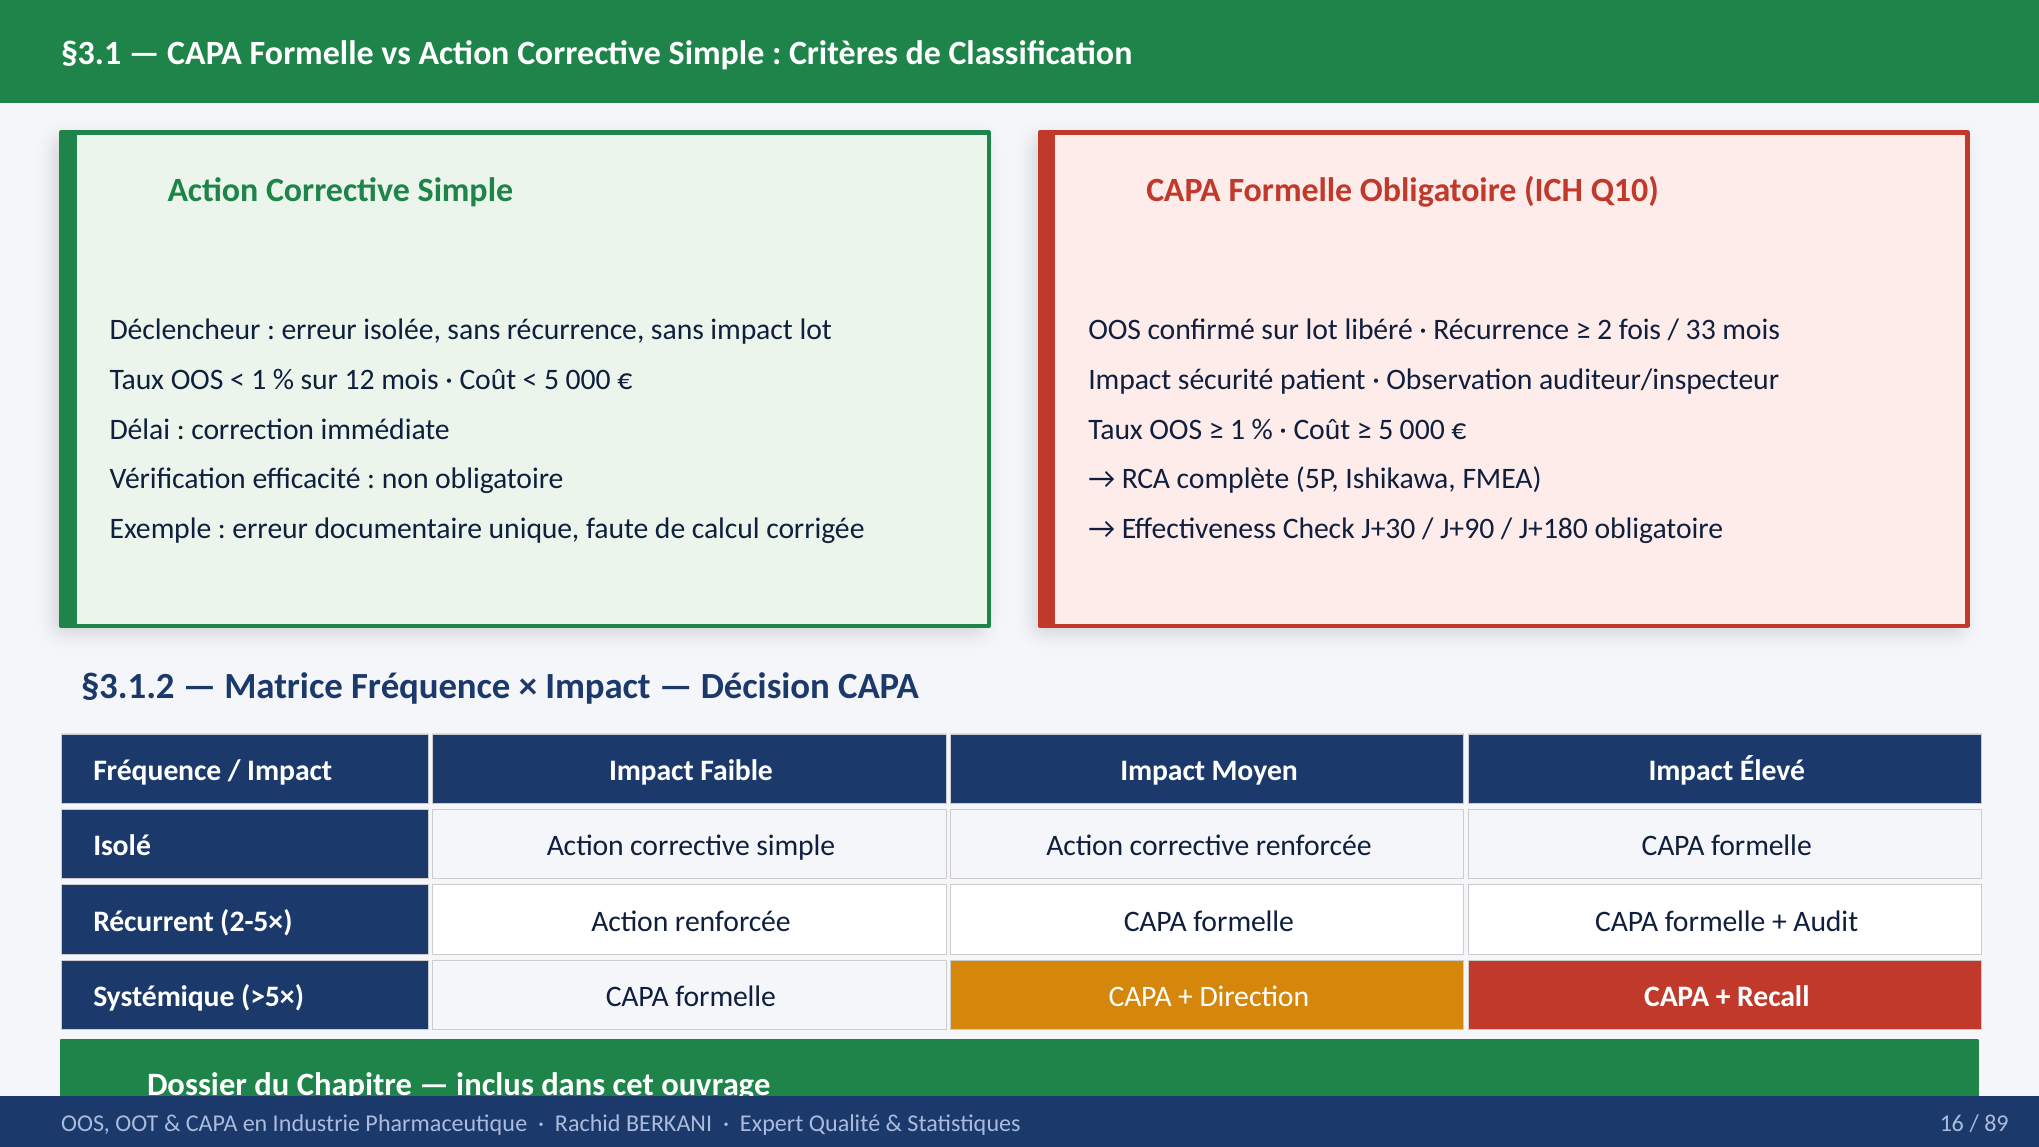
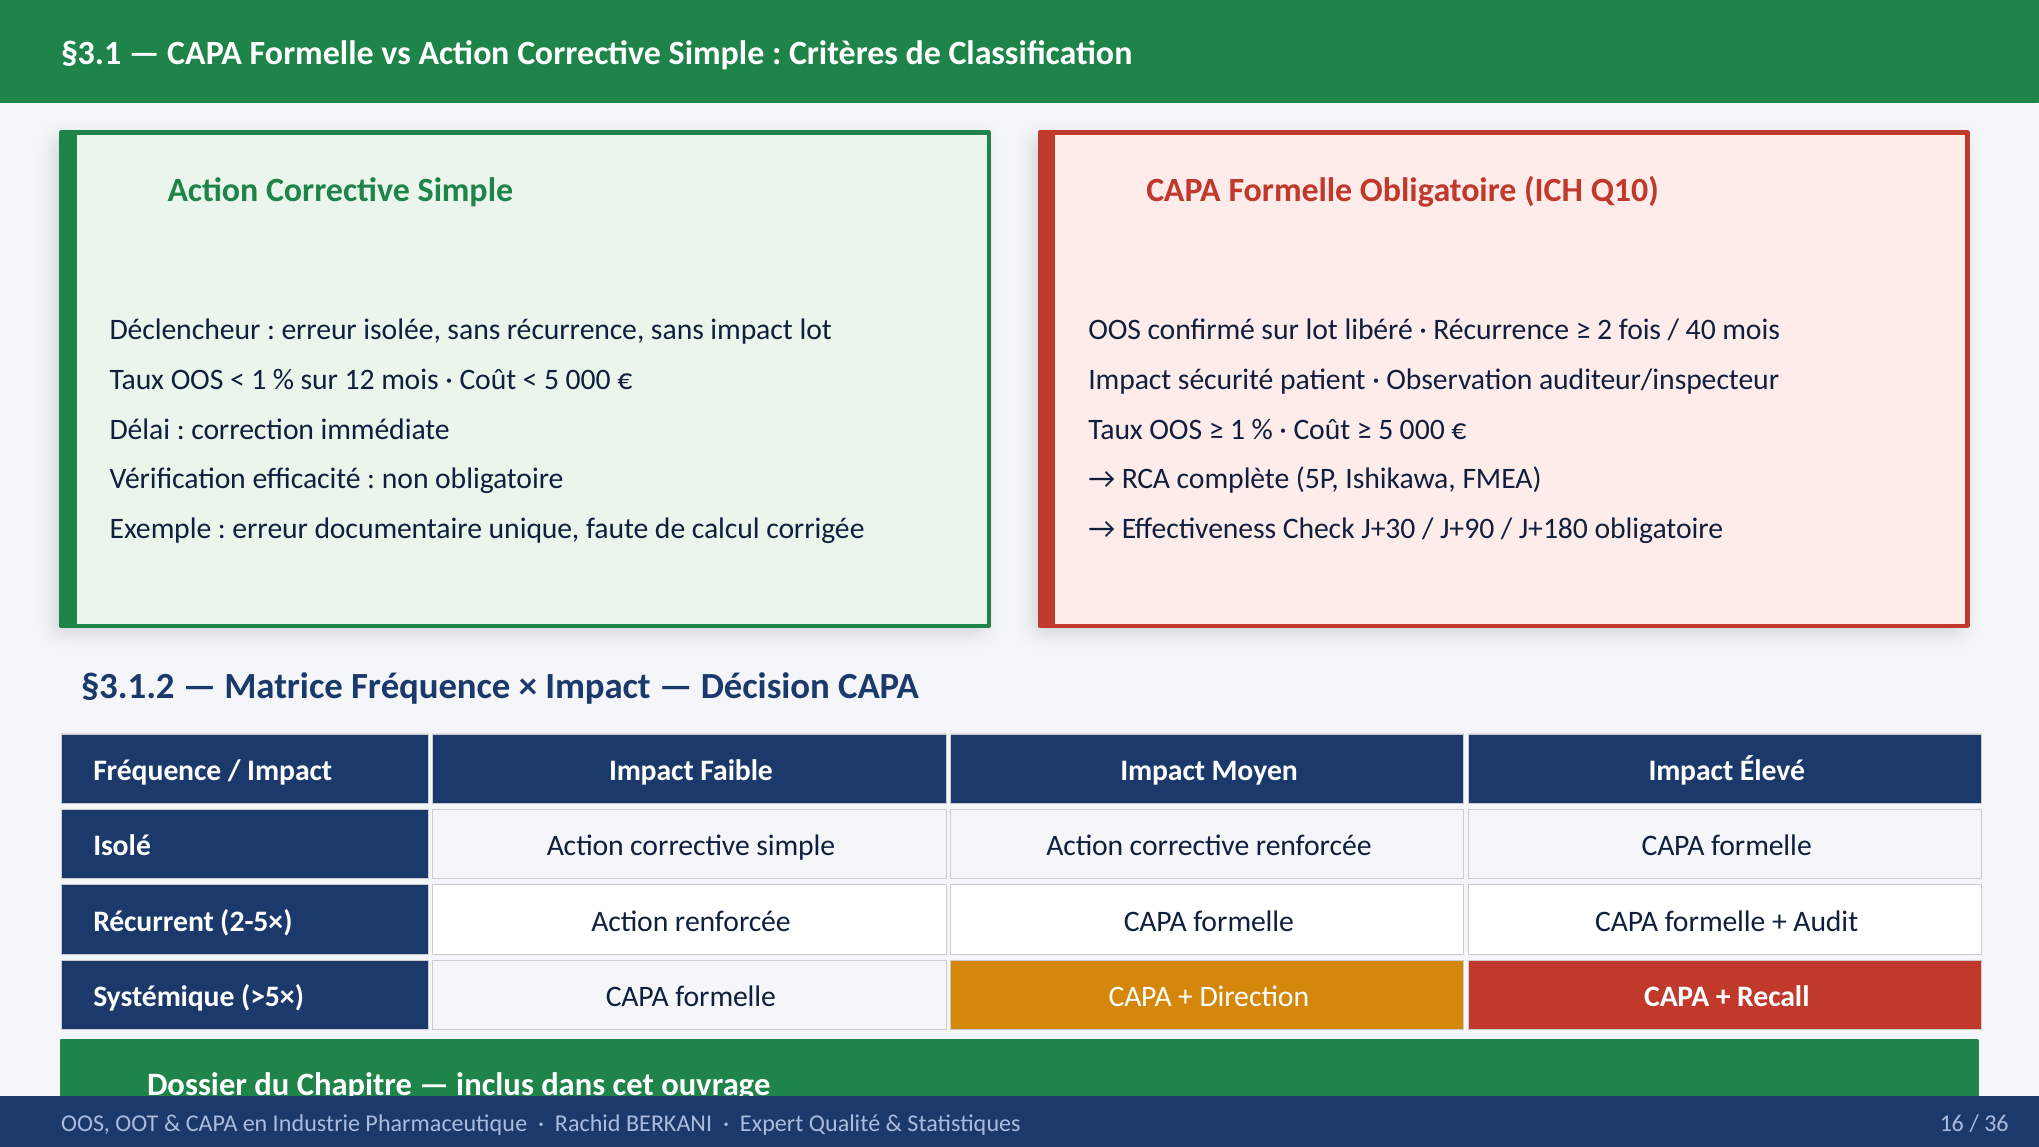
33: 33 -> 40 (1701, 330)
89: 89 -> 36 (1996, 1124)
